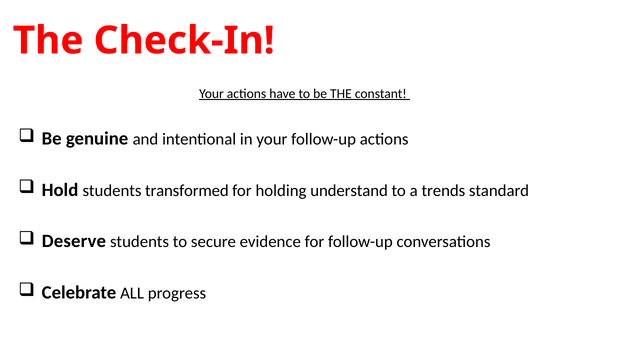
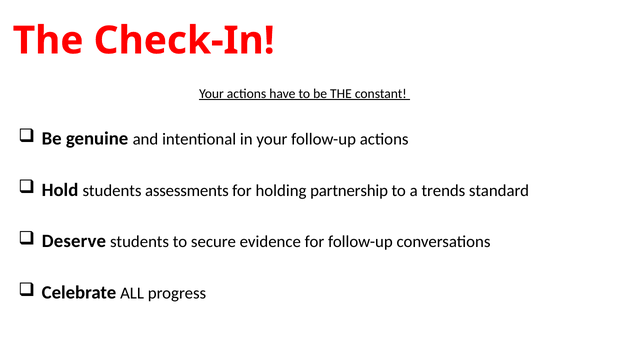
transformed: transformed -> assessments (187, 191)
understand: understand -> partnership (349, 191)
